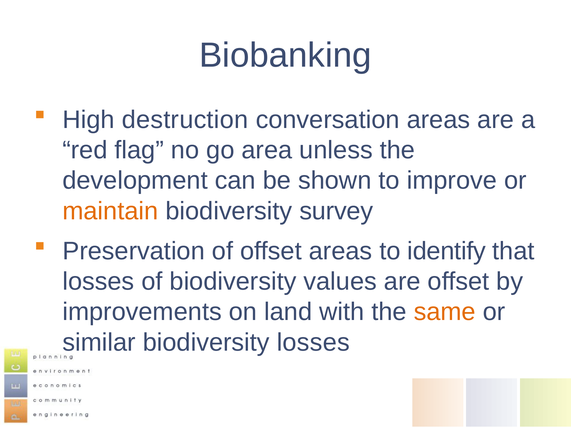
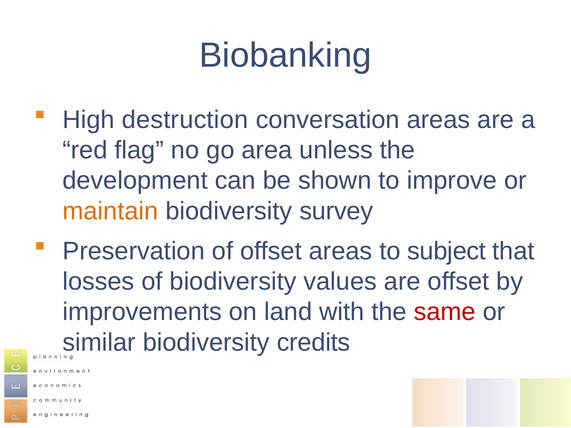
identify: identify -> subject (447, 251)
same colour: orange -> red (445, 312)
biodiversity losses: losses -> credits (314, 343)
